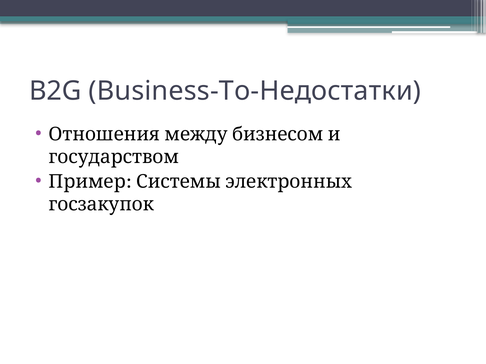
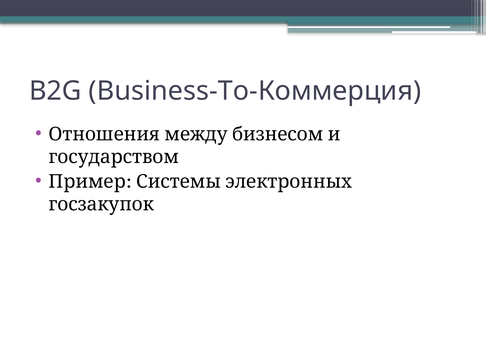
Business-To-Недостатки: Business-To-Недостатки -> Business-To-Коммерция (255, 91)
